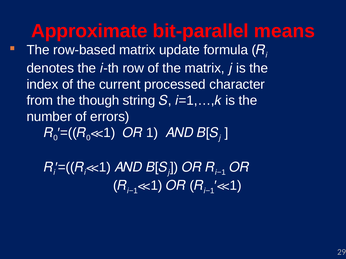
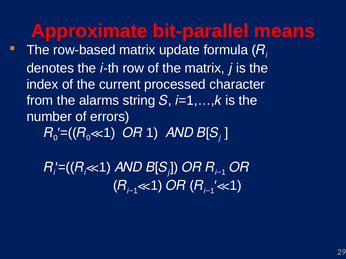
though: though -> alarms (99, 101)
